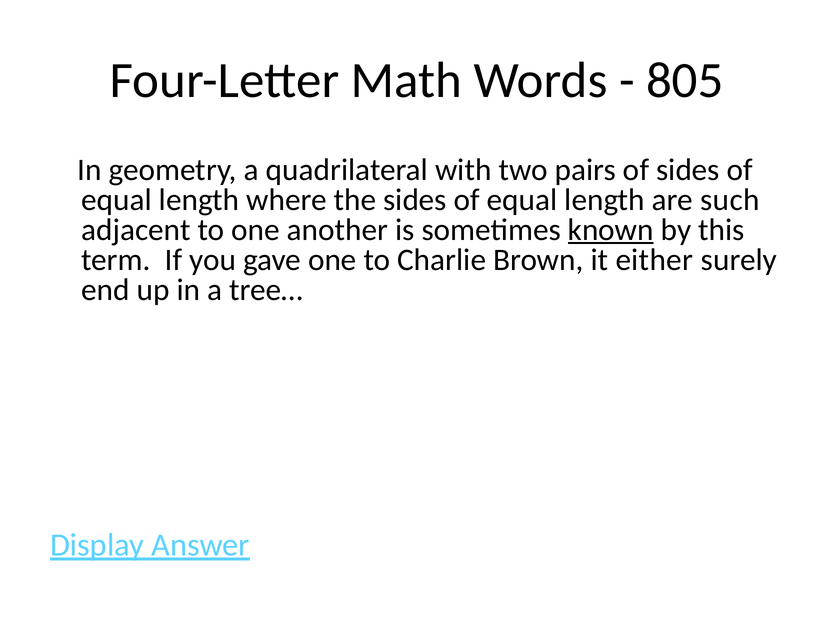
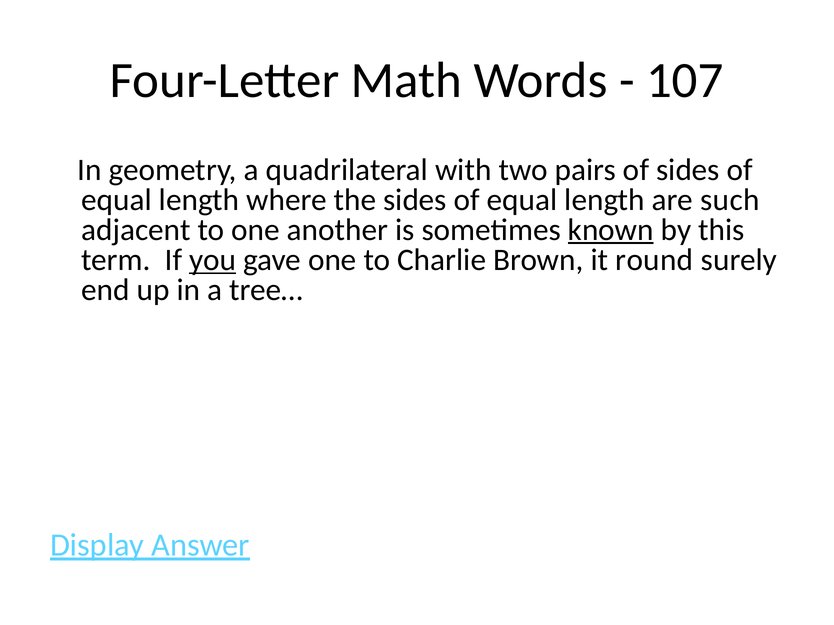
805: 805 -> 107 (685, 81)
you underline: none -> present (213, 260)
either: either -> round (654, 260)
